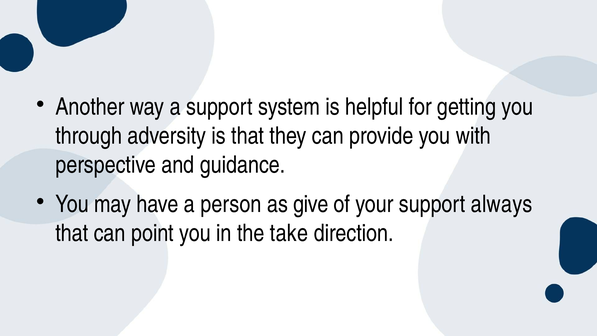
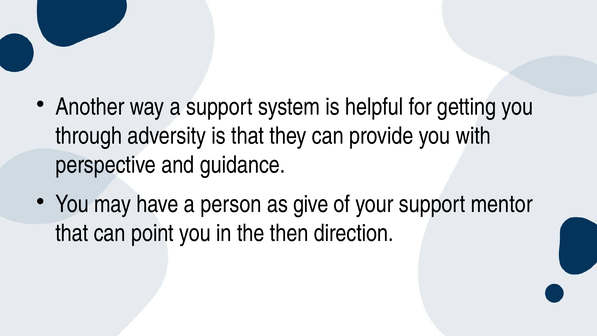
always: always -> mentor (502, 204)
take: take -> then (289, 233)
